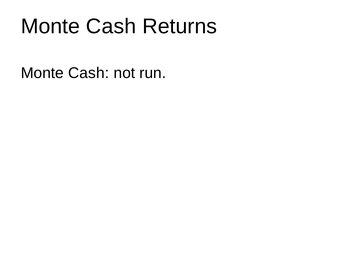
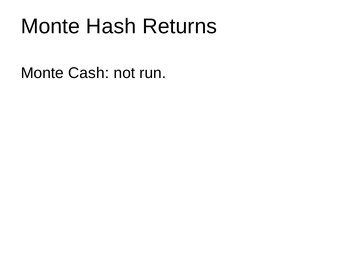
Cash: Cash -> Hash (111, 26)
